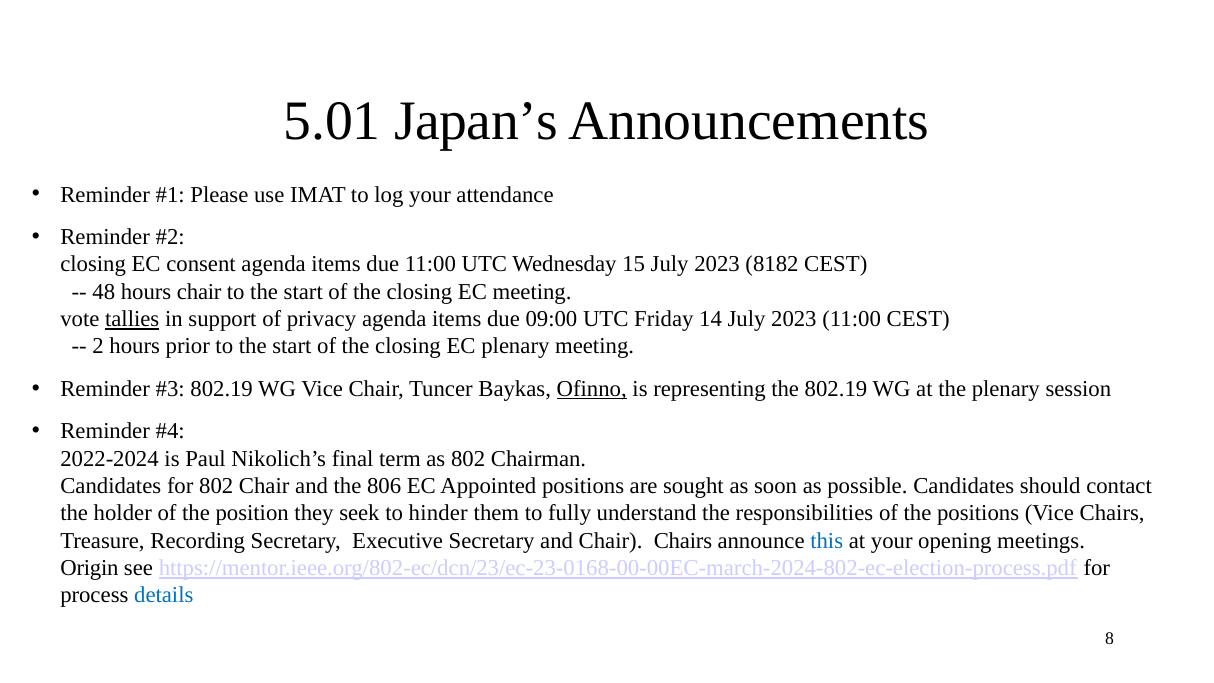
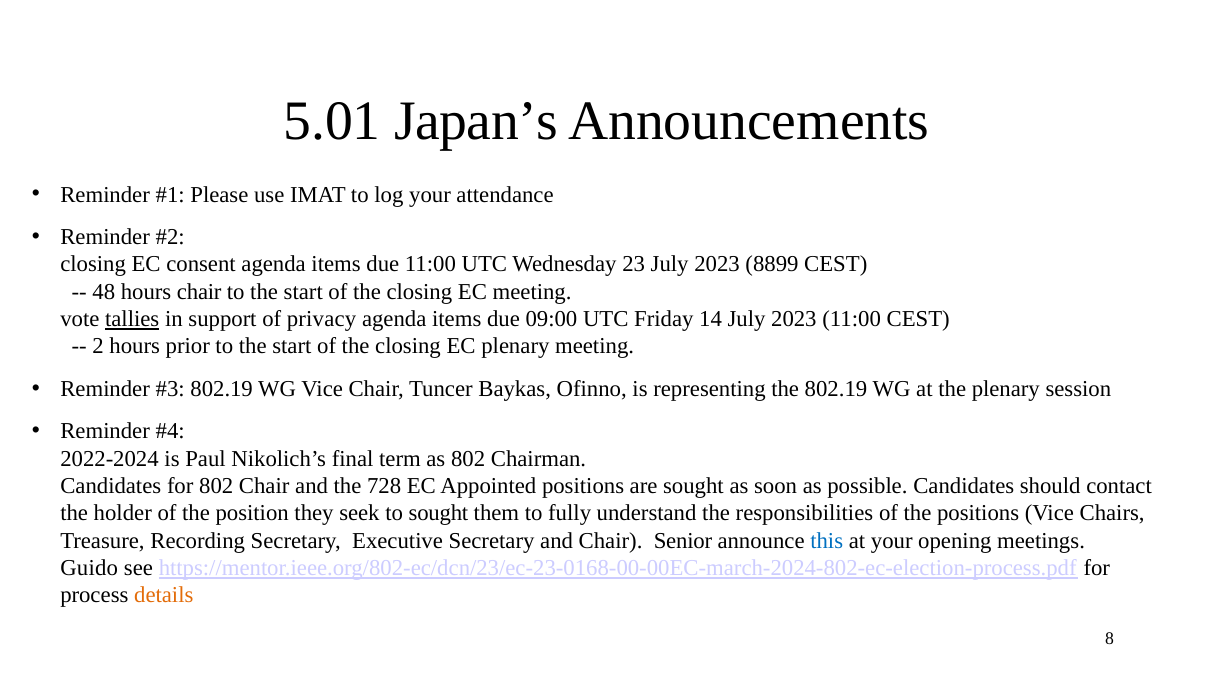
15: 15 -> 23 (634, 264)
8182: 8182 -> 8899 (772, 264)
Ofinno underline: present -> none (592, 389)
806: 806 -> 728 (384, 486)
to hinder: hinder -> sought (438, 513)
Chair Chairs: Chairs -> Senior (683, 541)
Origin: Origin -> Guido (89, 568)
details colour: blue -> orange (164, 595)
